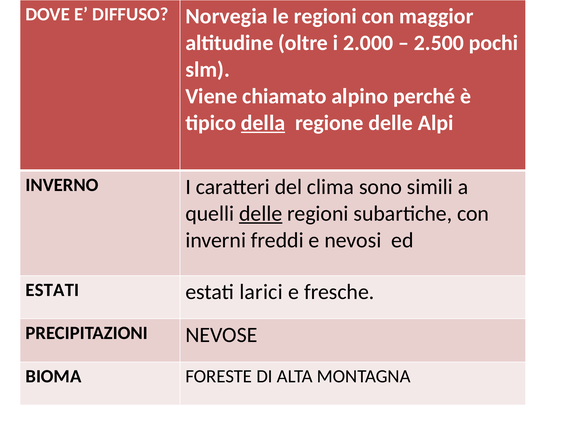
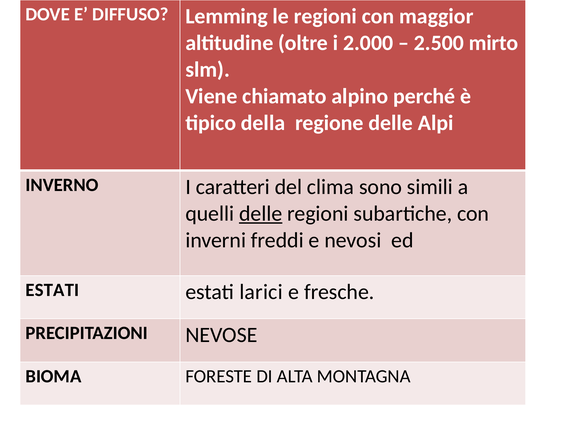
Norvegia: Norvegia -> Lemming (227, 16)
pochi: pochi -> mirto (494, 43)
della underline: present -> none (263, 123)
